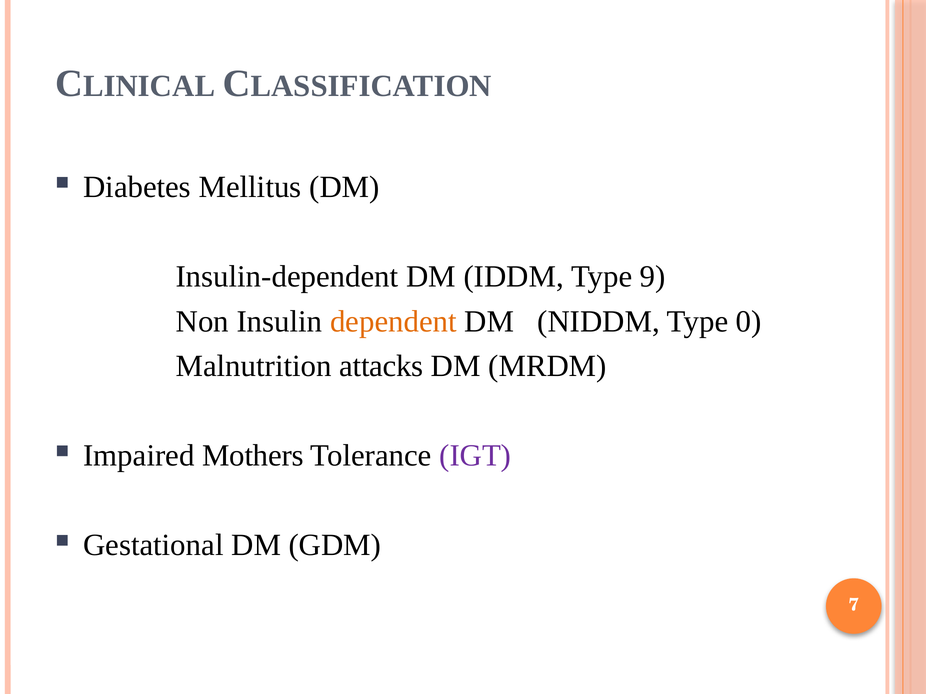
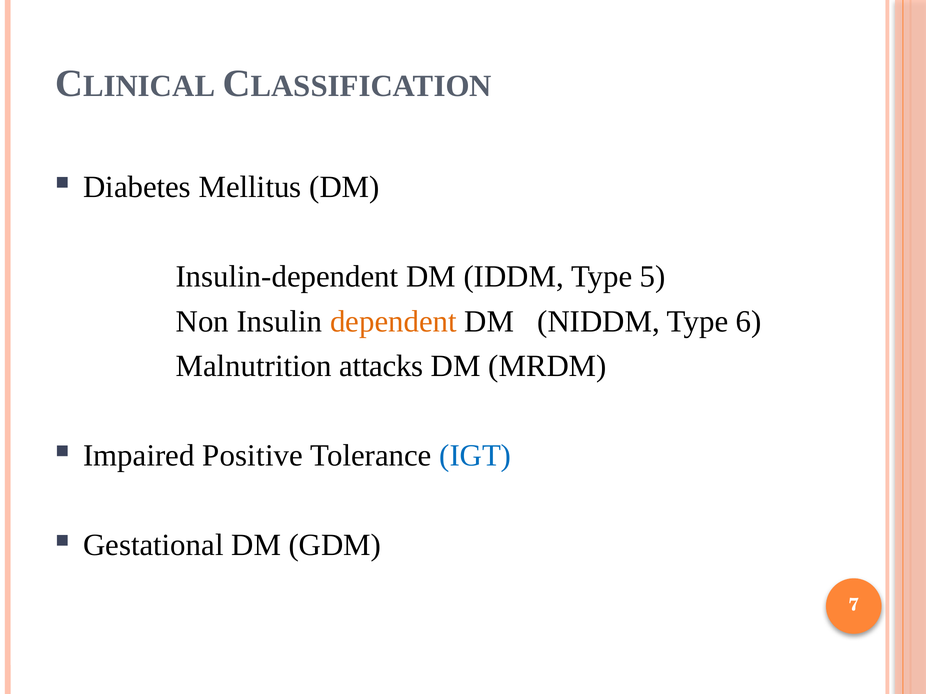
9: 9 -> 5 (653, 277)
0: 0 -> 6 (749, 322)
Mothers: Mothers -> Positive (253, 456)
IGT colour: purple -> blue (475, 456)
